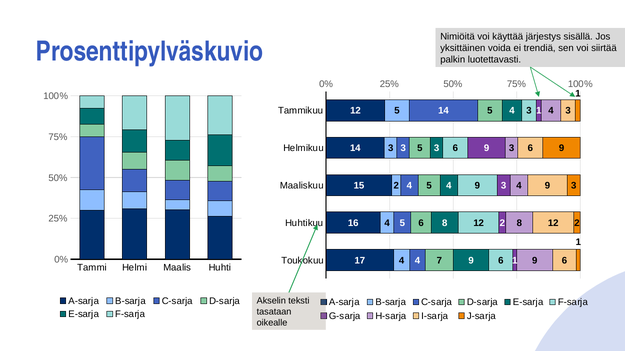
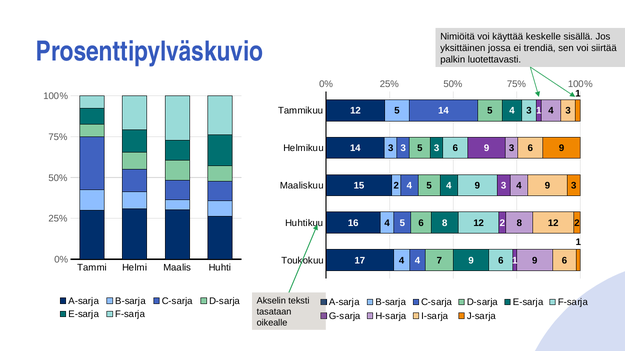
järjestys: järjestys -> keskelle (543, 37)
voida: voida -> jossa (499, 48)
